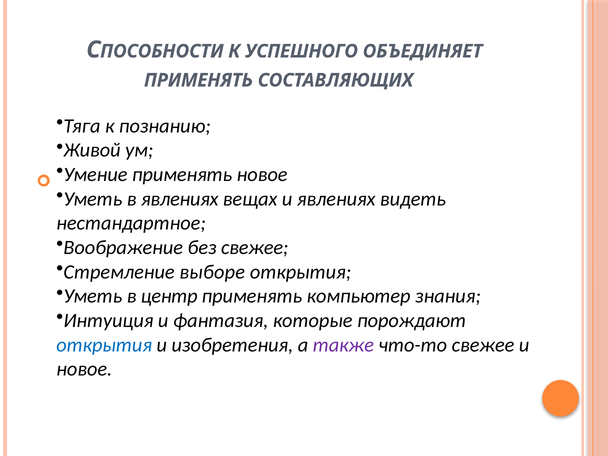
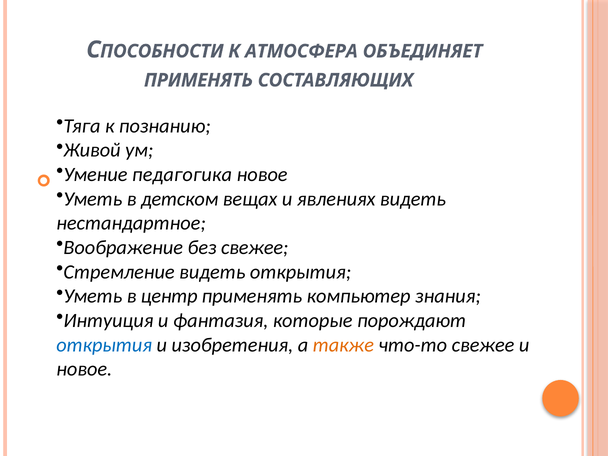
УСПЕШНОГО: УСПЕШНОГО -> АТМОСФЕРА (301, 51)
Умение применять: применять -> педагогика (182, 175)
в явлениях: явлениях -> детском (180, 199)
Стремление выборе: выборе -> видеть (212, 272)
также colour: purple -> orange (343, 345)
